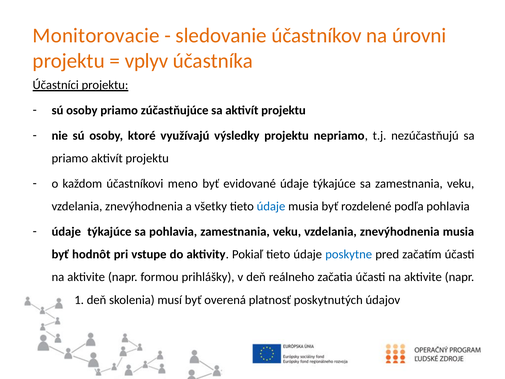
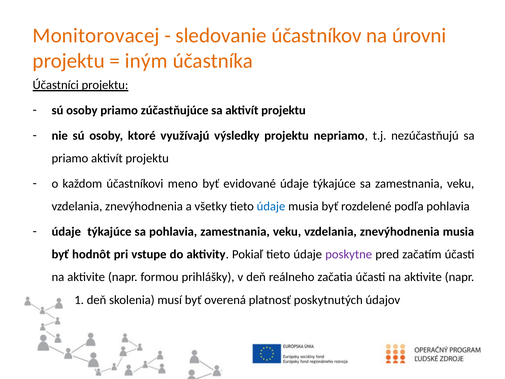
Monitorovacie: Monitorovacie -> Monitorovacej (96, 36)
vplyv: vplyv -> iným (146, 61)
poskytne colour: blue -> purple (349, 254)
